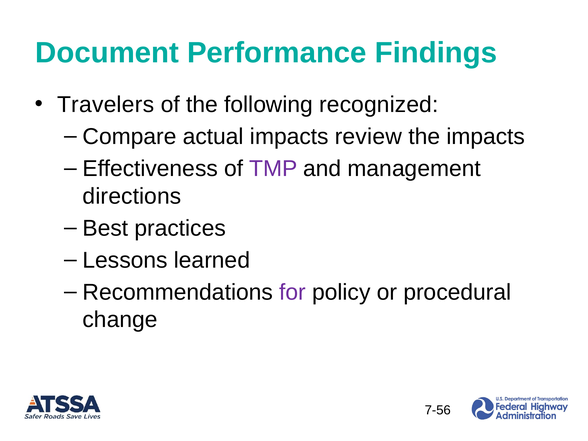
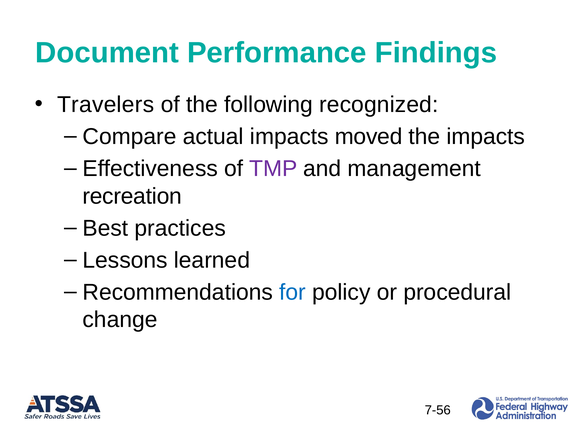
review: review -> moved (369, 137)
directions: directions -> recreation (132, 196)
for colour: purple -> blue (292, 292)
